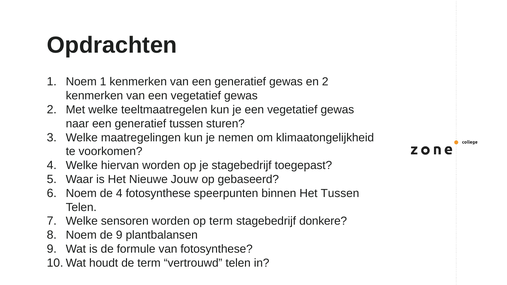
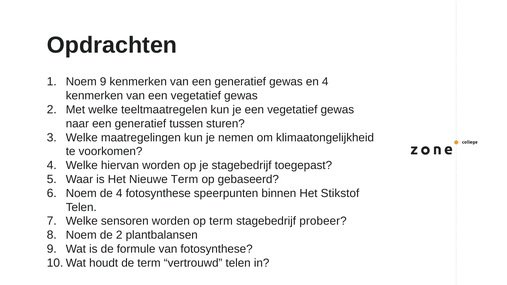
Noem 1: 1 -> 9 (103, 82)
en 2: 2 -> 4 (325, 82)
Nieuwe Jouw: Jouw -> Term (184, 179)
Het Tussen: Tussen -> Stikstof (340, 193)
donkere: donkere -> probeer (323, 221)
de 9: 9 -> 2 (119, 235)
